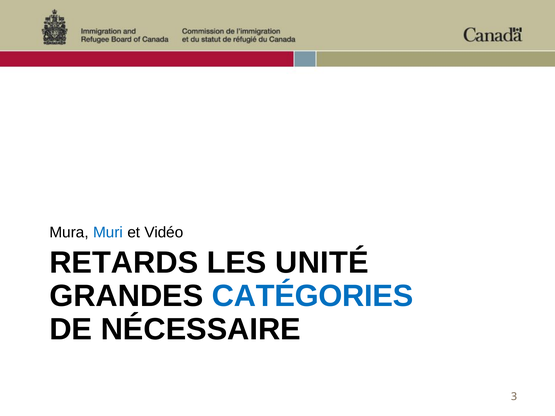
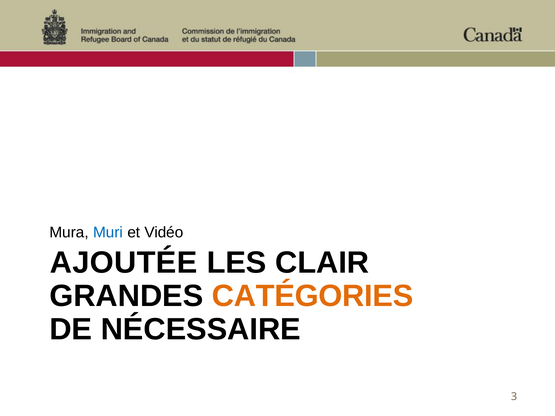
RETARDS: RETARDS -> AJOUTÉE (124, 263)
UNITÉ: UNITÉ -> CLAIR (322, 263)
CATÉGORIES colour: blue -> orange (313, 296)
